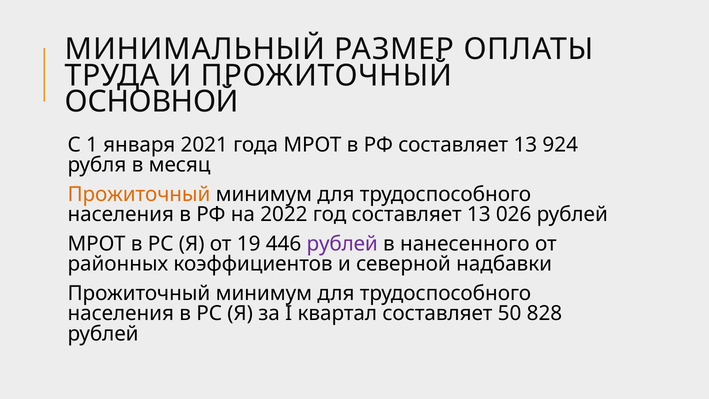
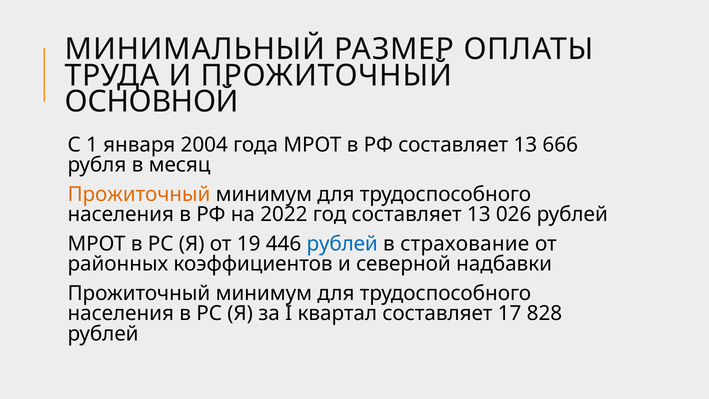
2021: 2021 -> 2004 (204, 145)
924: 924 -> 666 (560, 145)
рублей colour: purple -> blue (342, 244)
нанесенного: нанесенного -> страхование (465, 244)
50: 50 -> 17 (510, 314)
